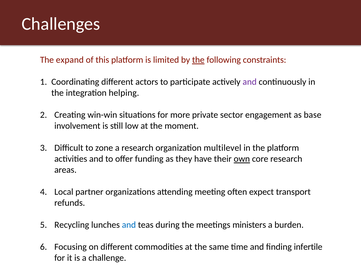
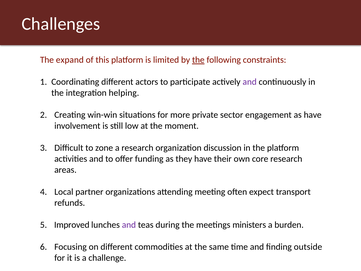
as base: base -> have (313, 115)
multilevel: multilevel -> discussion (223, 148)
own underline: present -> none (242, 159)
Recycling: Recycling -> Improved (72, 225)
and colour: blue -> purple (129, 225)
infertile: infertile -> outside (308, 247)
